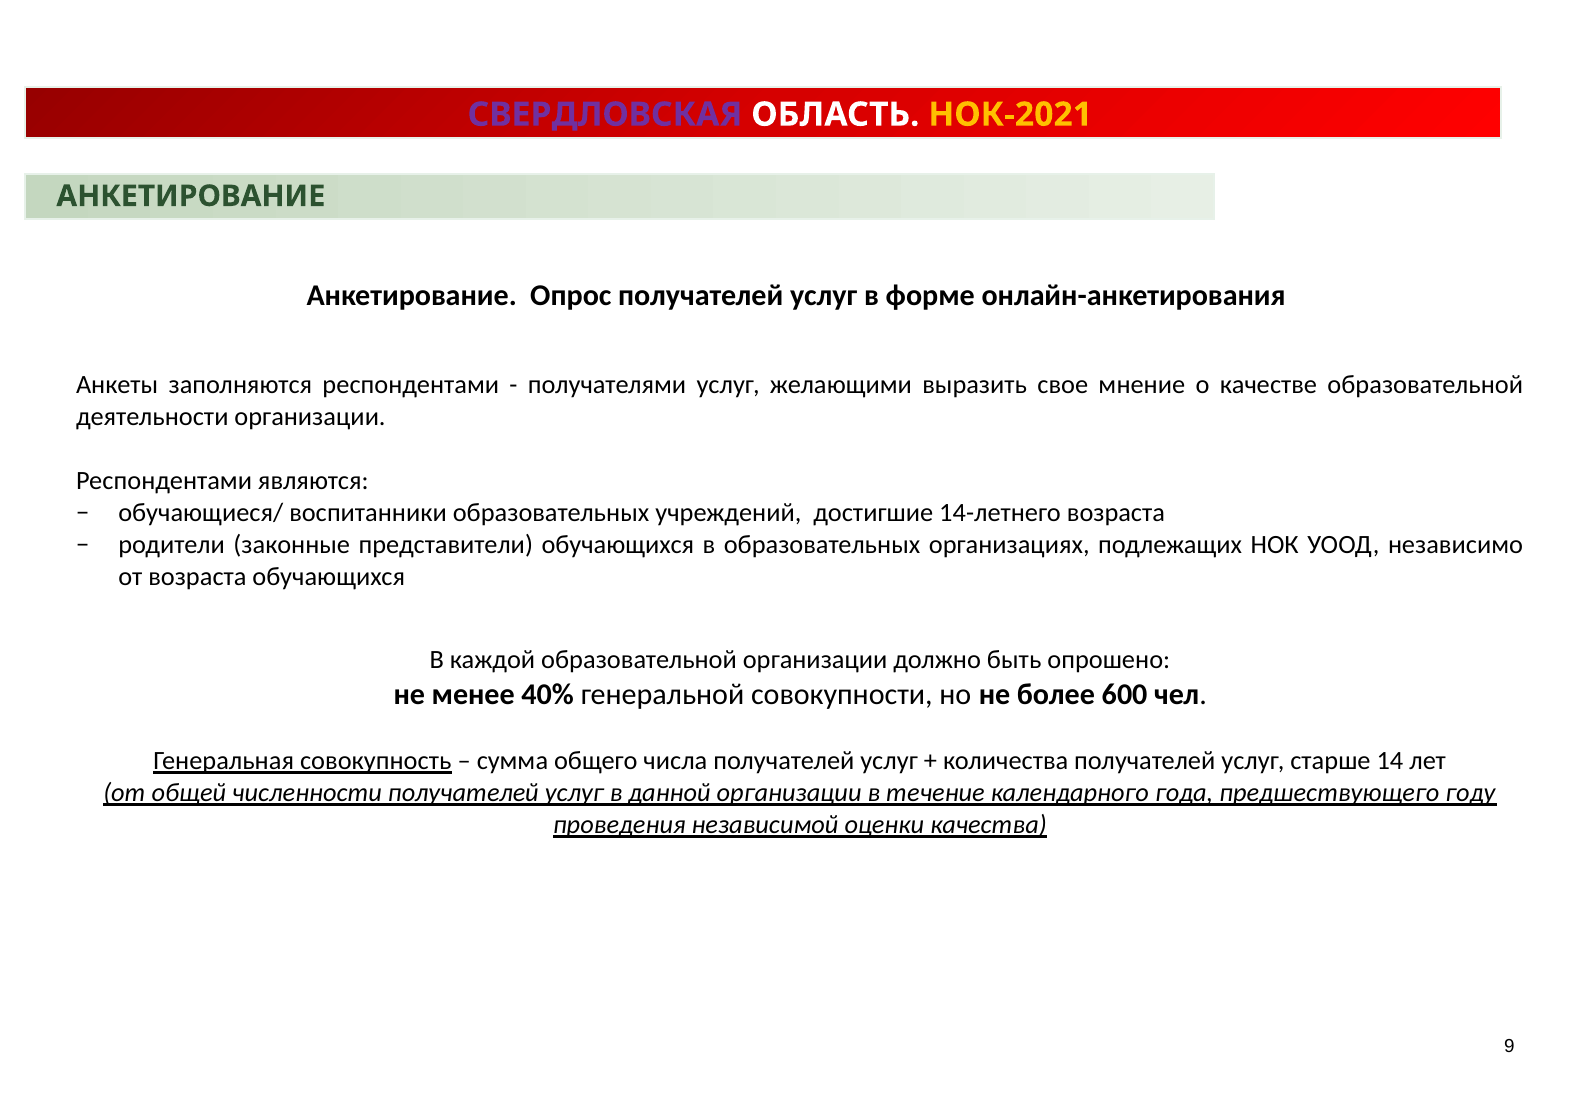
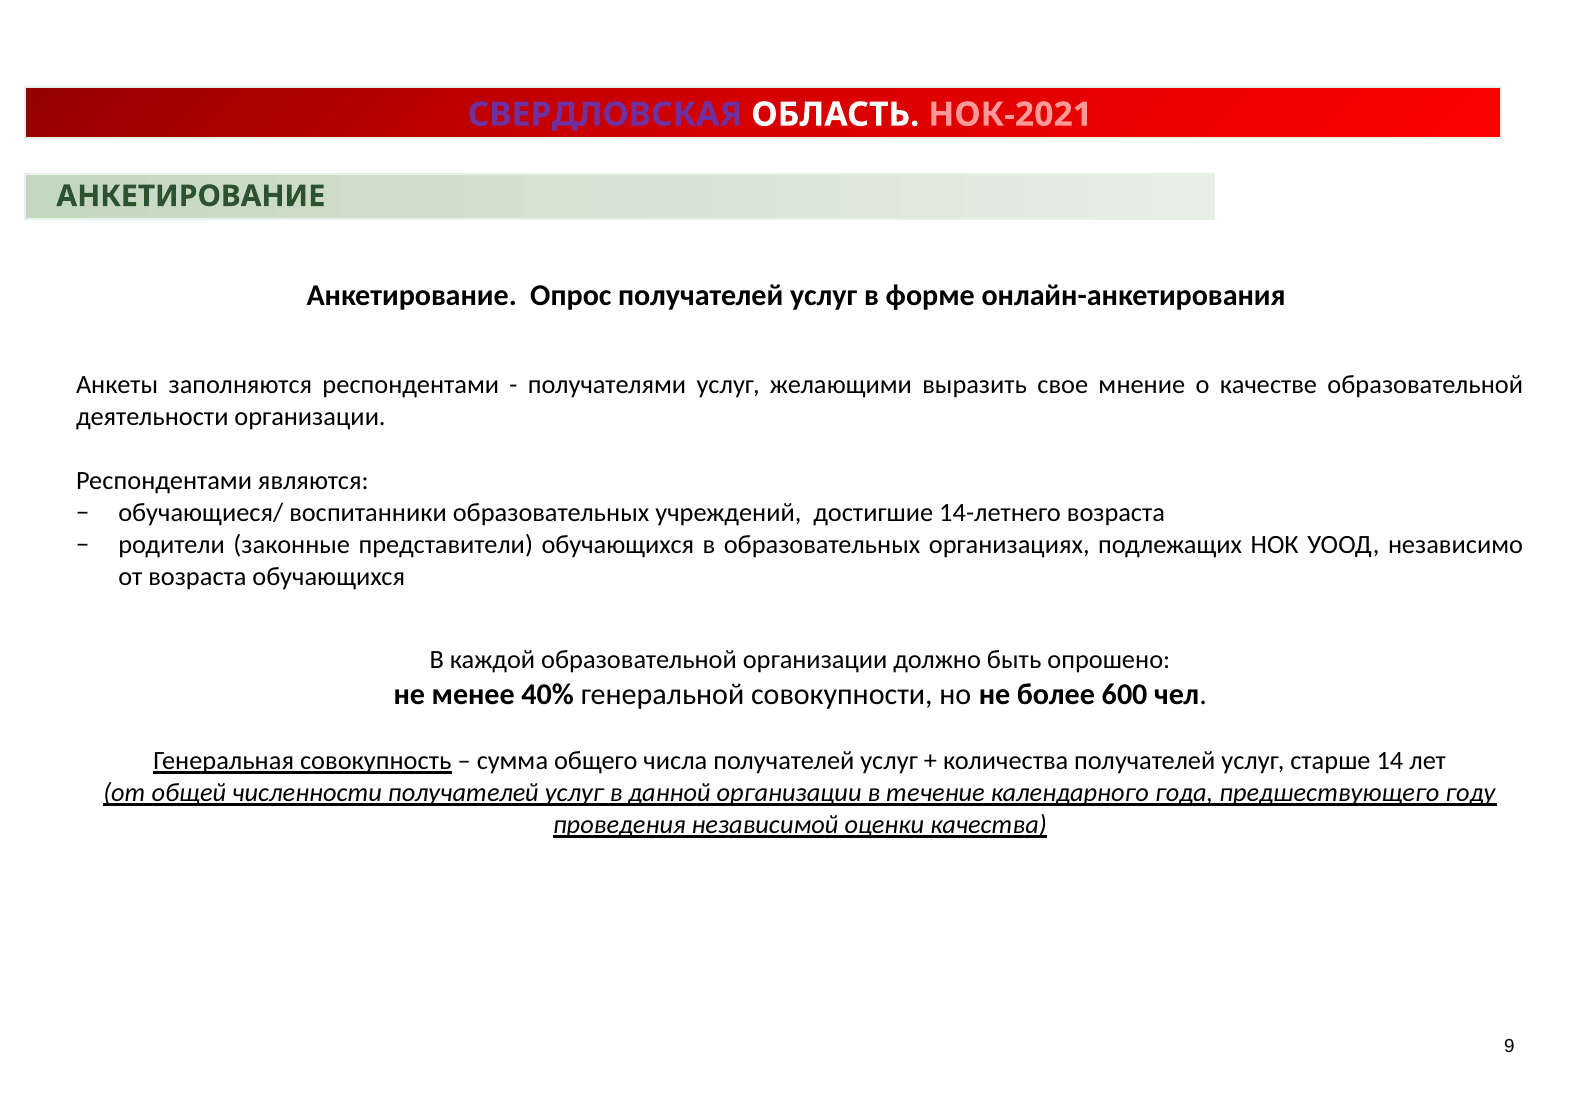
НОК-2021 colour: yellow -> pink (1010, 115)
